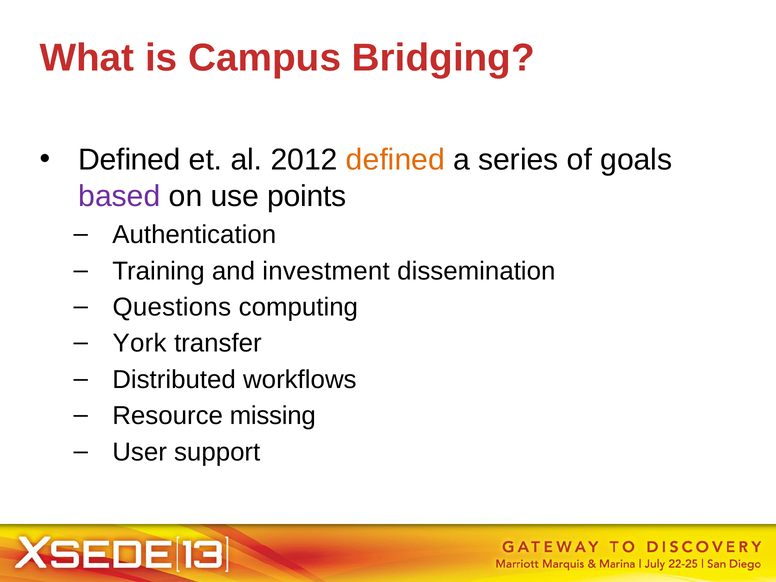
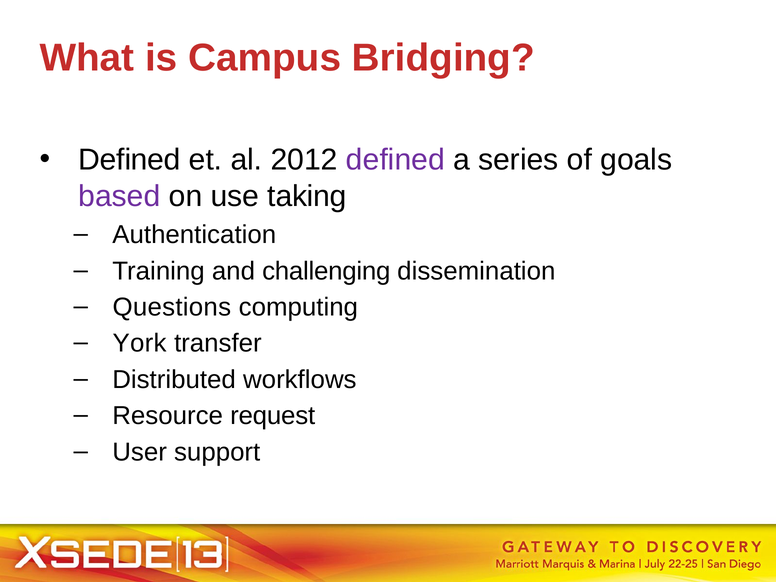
defined colour: orange -> purple (395, 160)
points: points -> taking (307, 196)
investment: investment -> challenging (326, 271)
missing: missing -> request (273, 416)
